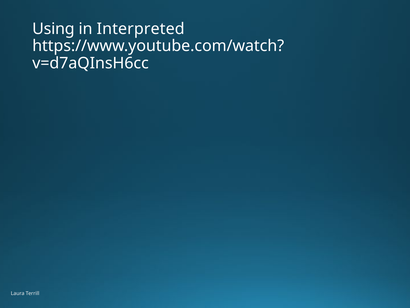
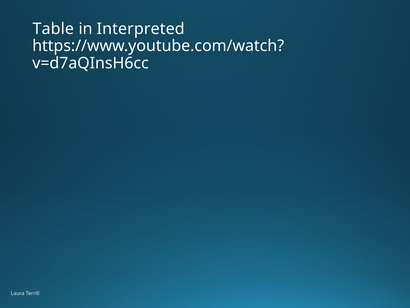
Using: Using -> Table (53, 29)
